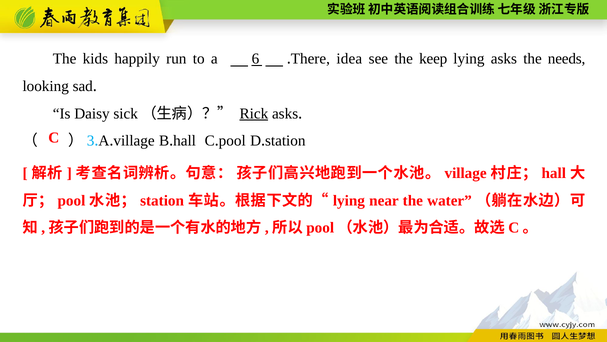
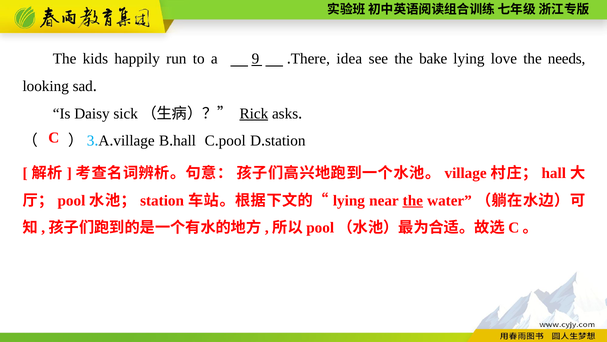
6: 6 -> 9 (256, 59)
keep: keep -> bake (433, 59)
lying asks: asks -> love (504, 59)
the underline: none -> present (413, 200)
